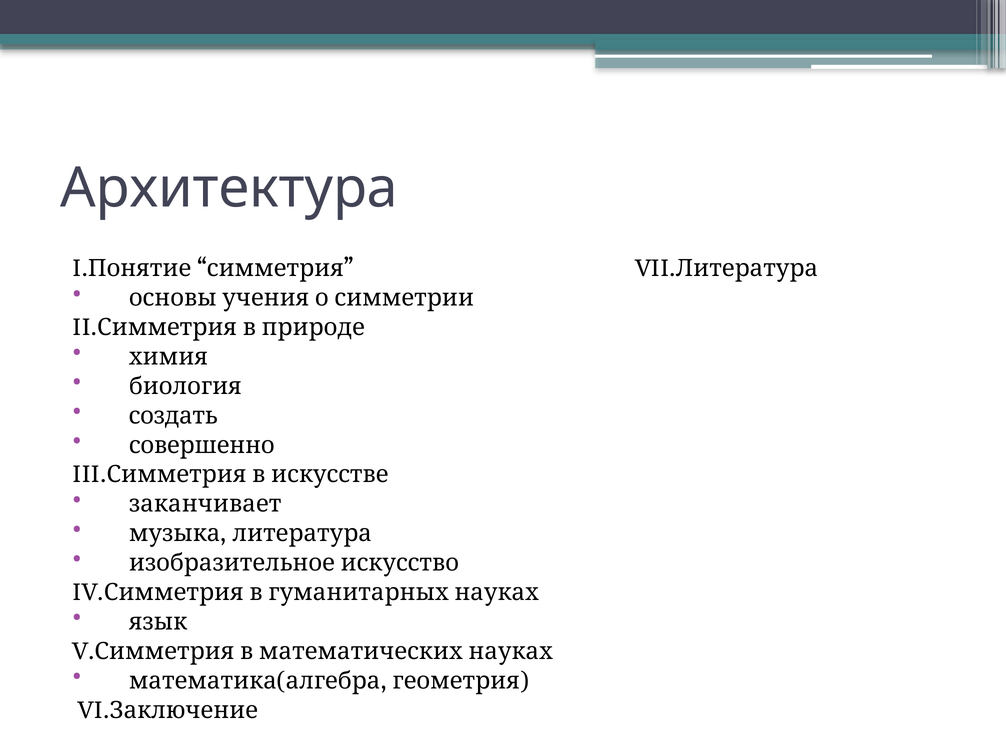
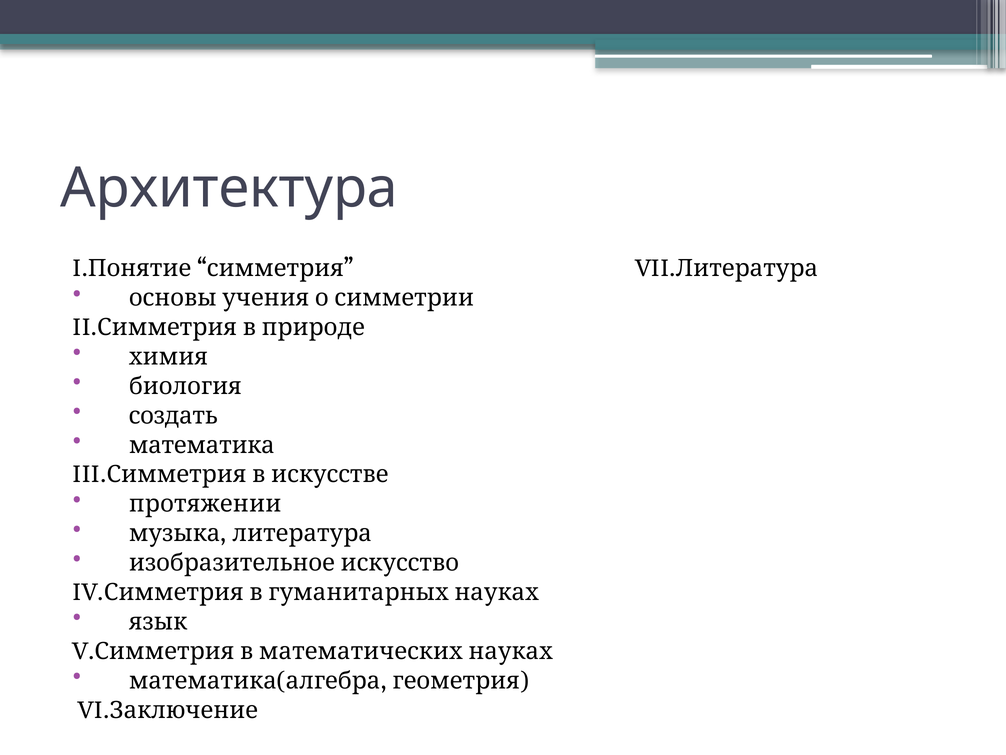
совершенно: совершенно -> математика (202, 445)
заканчивает: заканчивает -> протяжении (205, 504)
